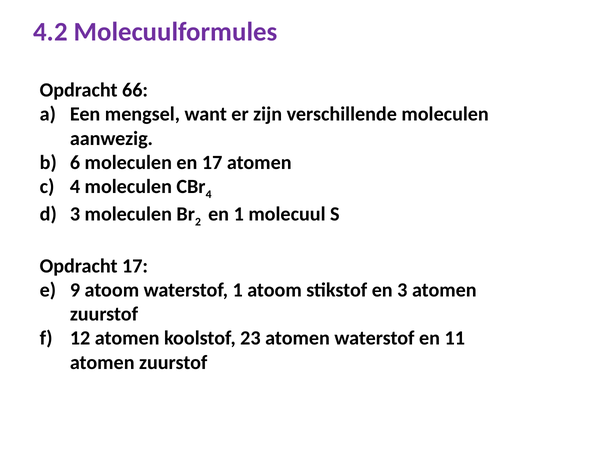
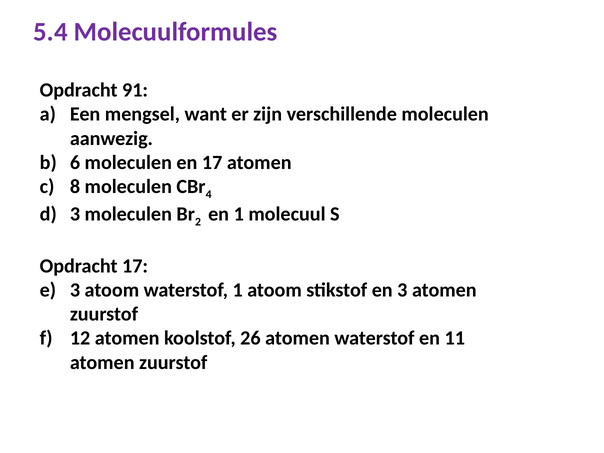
4.2: 4.2 -> 5.4 (50, 32)
66: 66 -> 91 (135, 90)
4: 4 -> 8 (75, 187)
9: 9 -> 3 (75, 290)
23: 23 -> 26 (250, 338)
